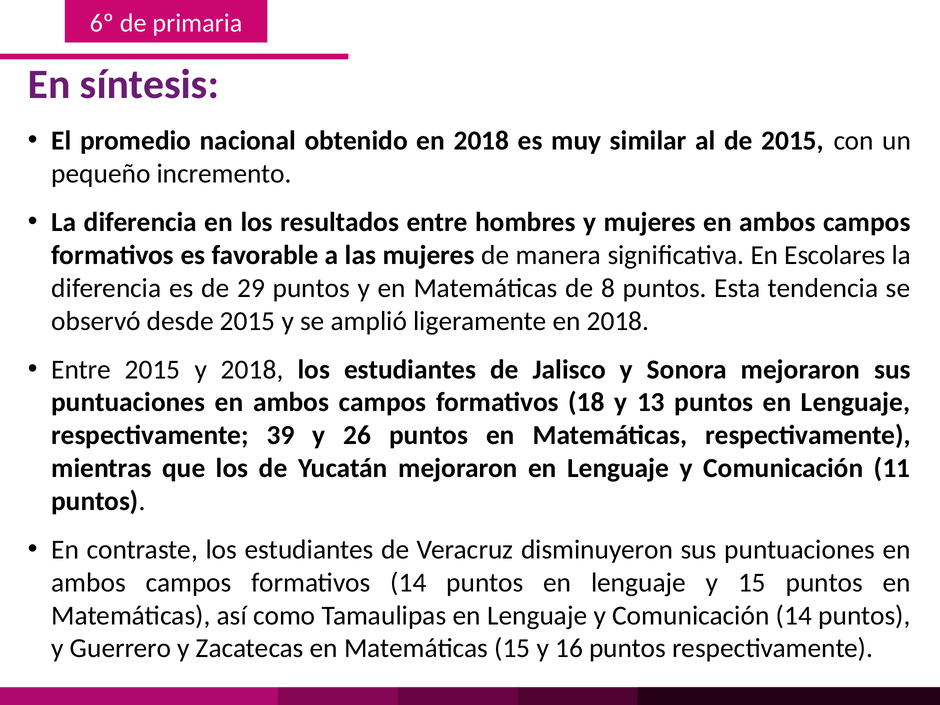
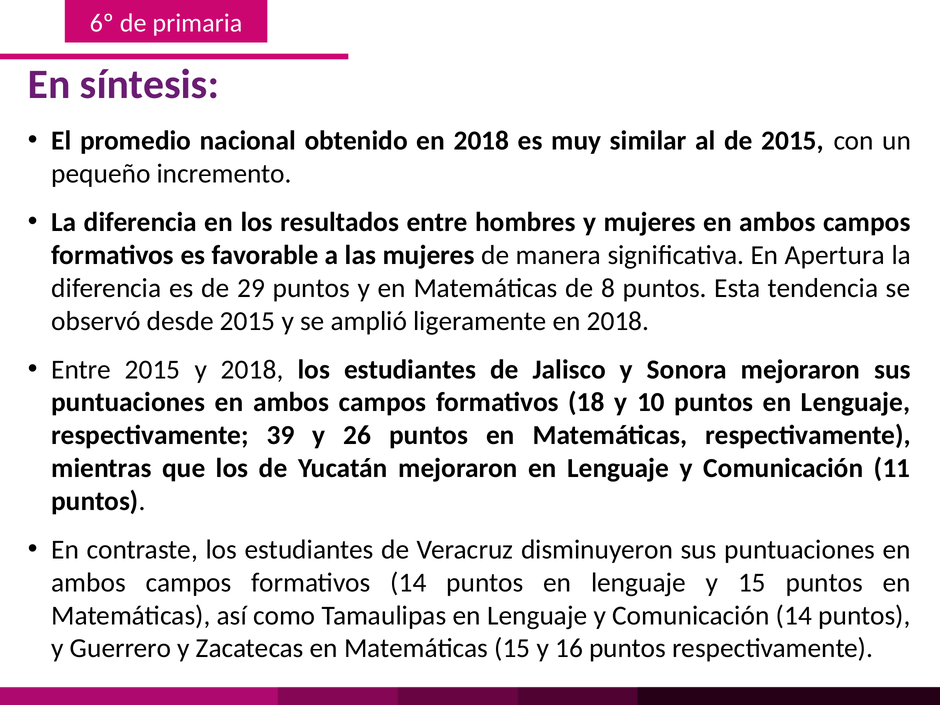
Escolares: Escolares -> Apertura (835, 255)
13: 13 -> 10 (651, 402)
